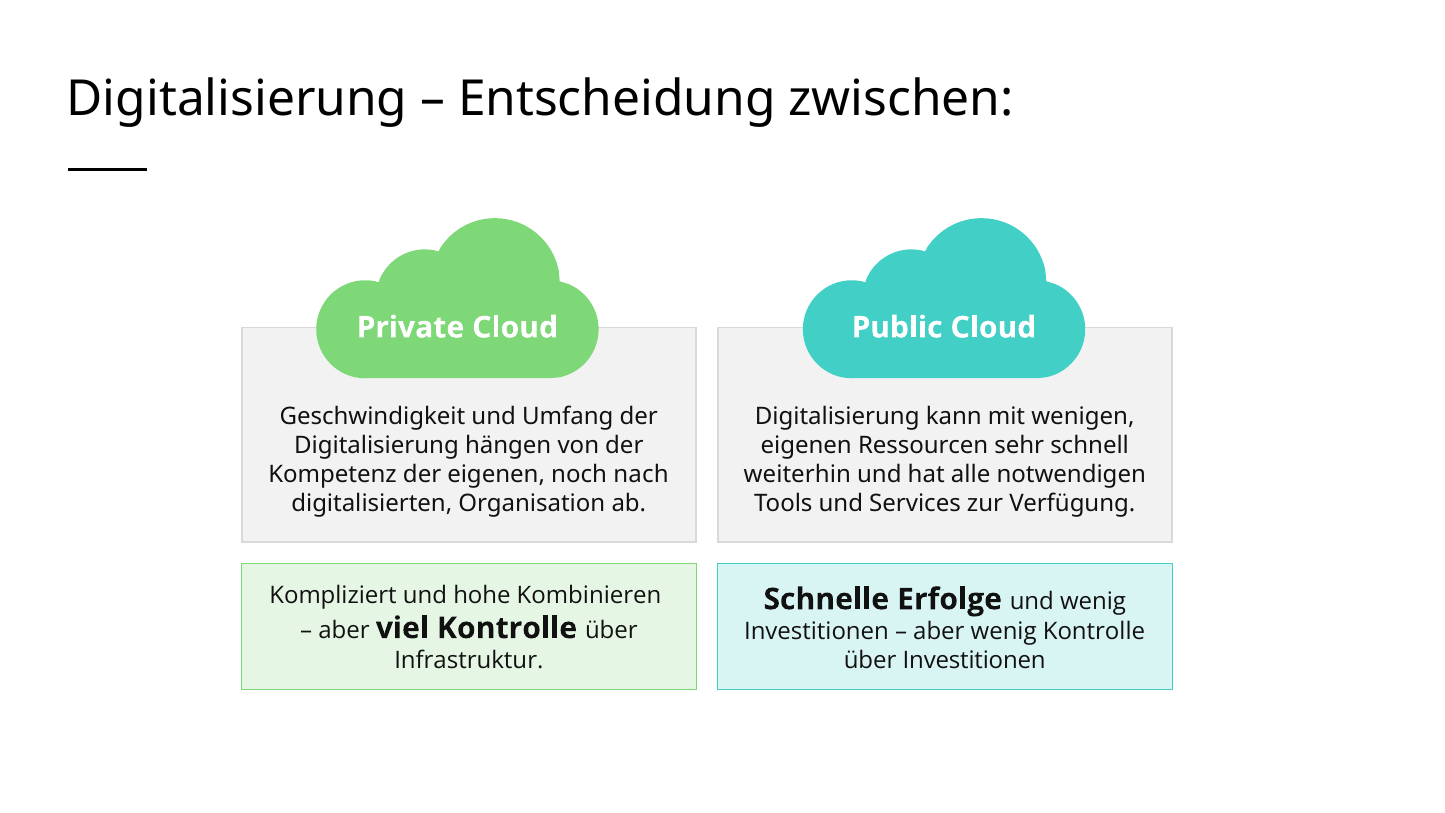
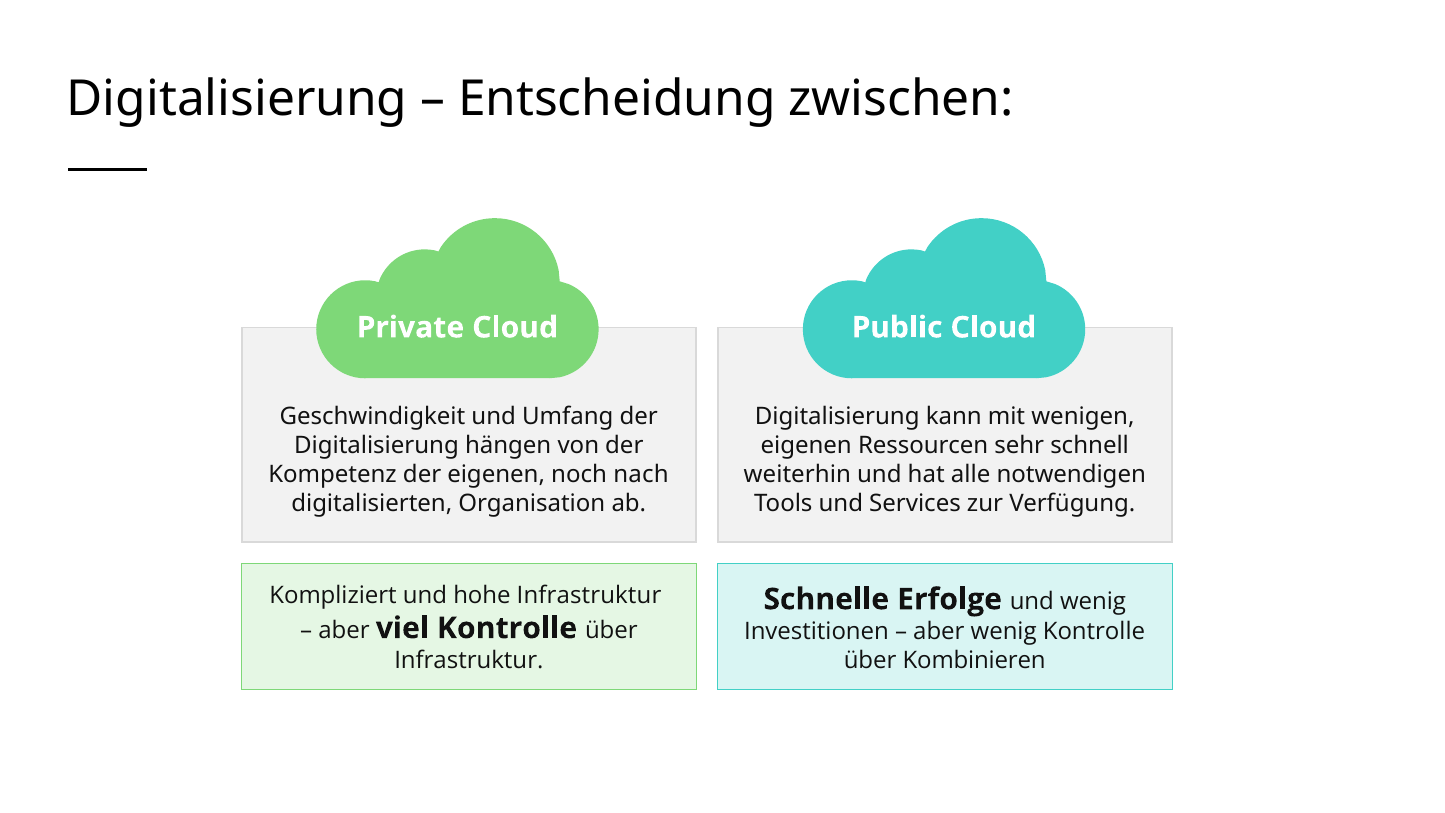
hohe Kombinieren: Kombinieren -> Infrastruktur (589, 595)
über Investitionen: Investitionen -> Kombinieren (974, 660)
